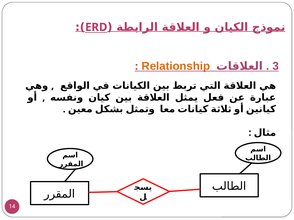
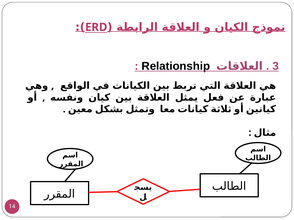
Relationship colour: orange -> black (176, 66)
